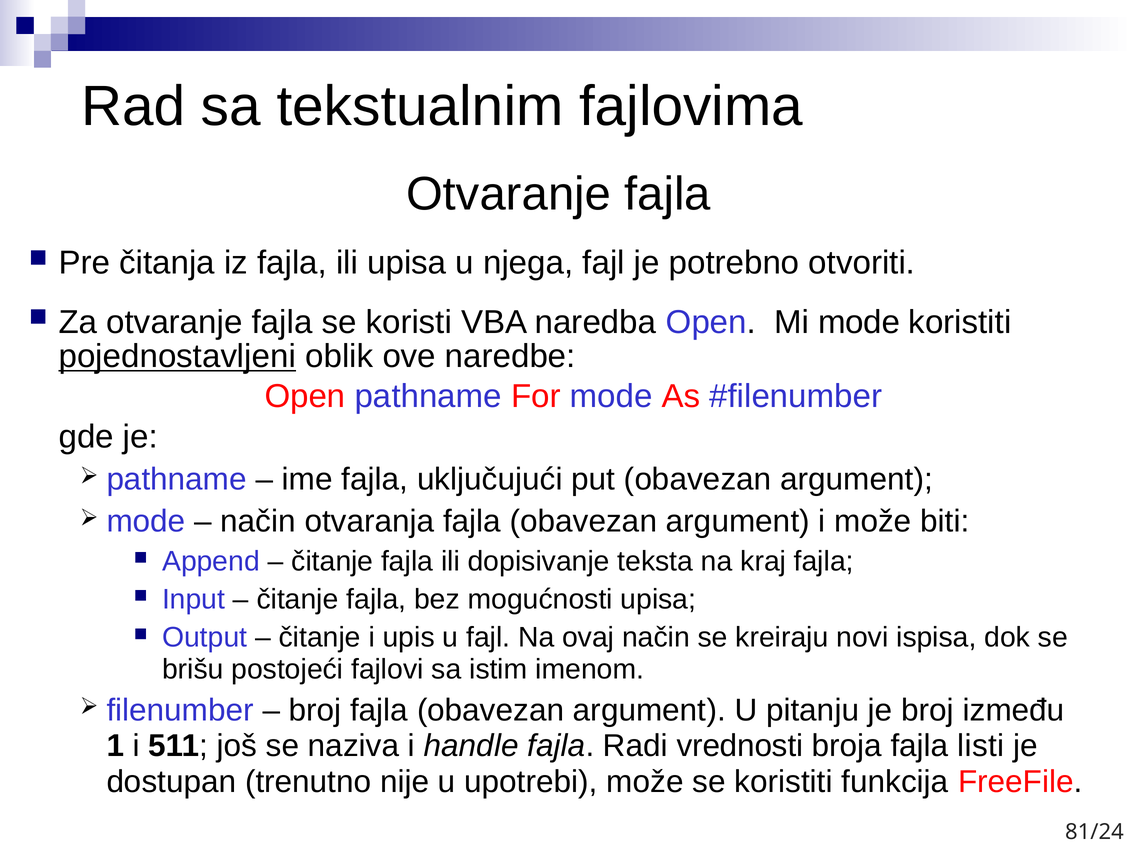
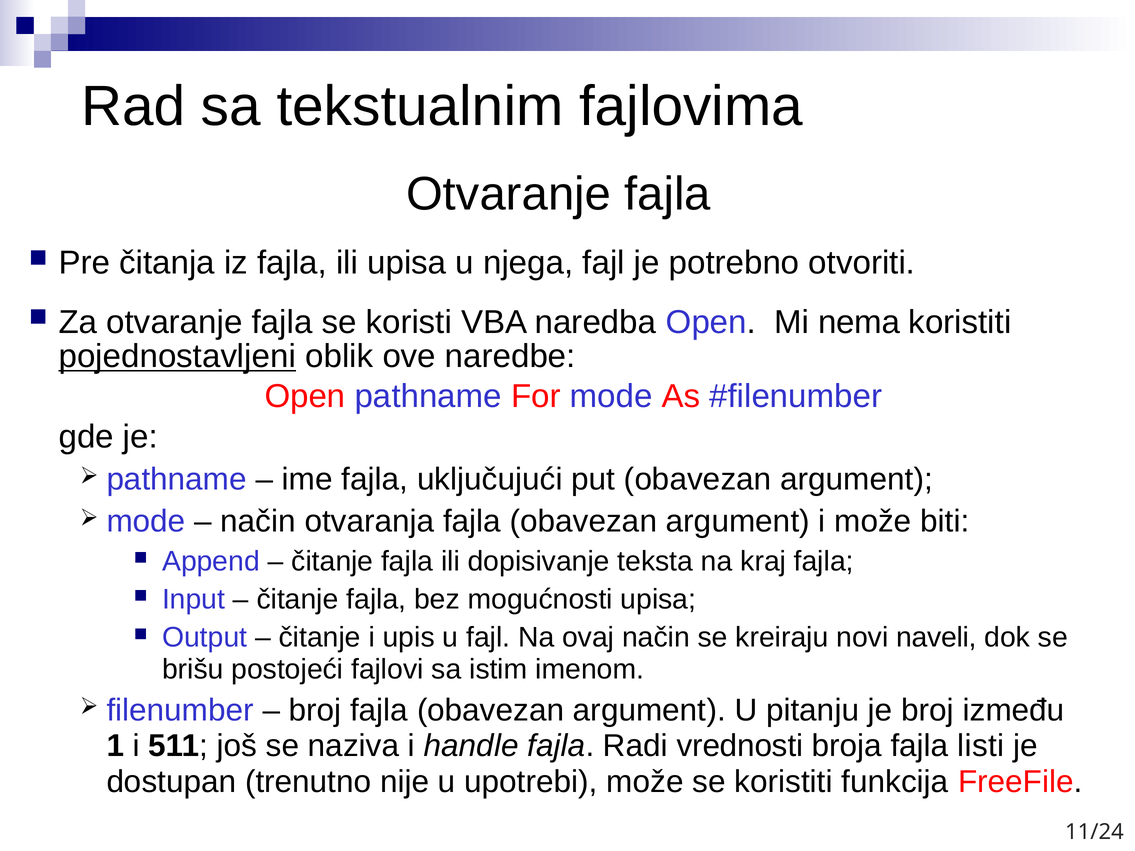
Mi mode: mode -> nema (859, 322)
ispisa: ispisa -> naveli (937, 637)
81/24: 81/24 -> 11/24 (1094, 832)
